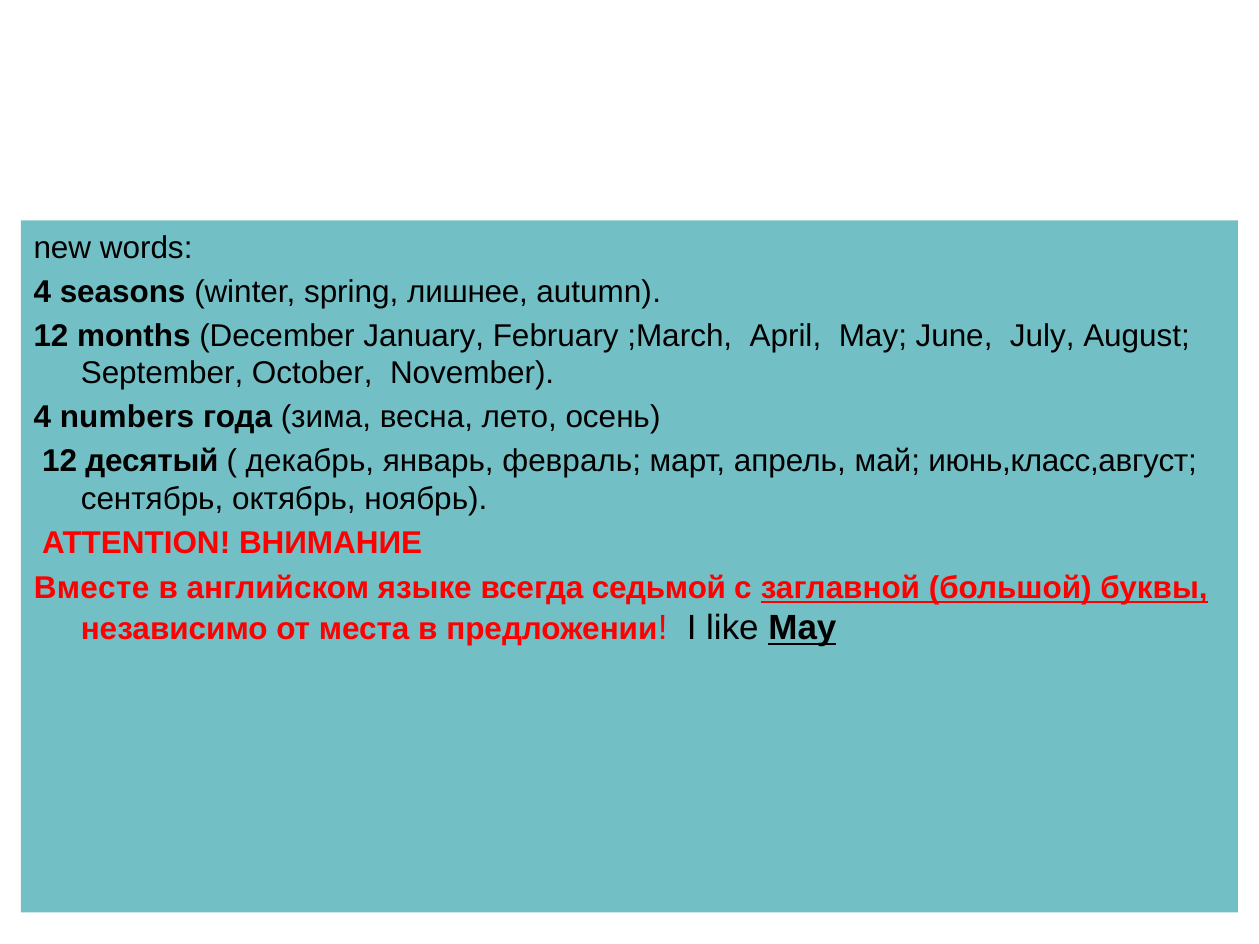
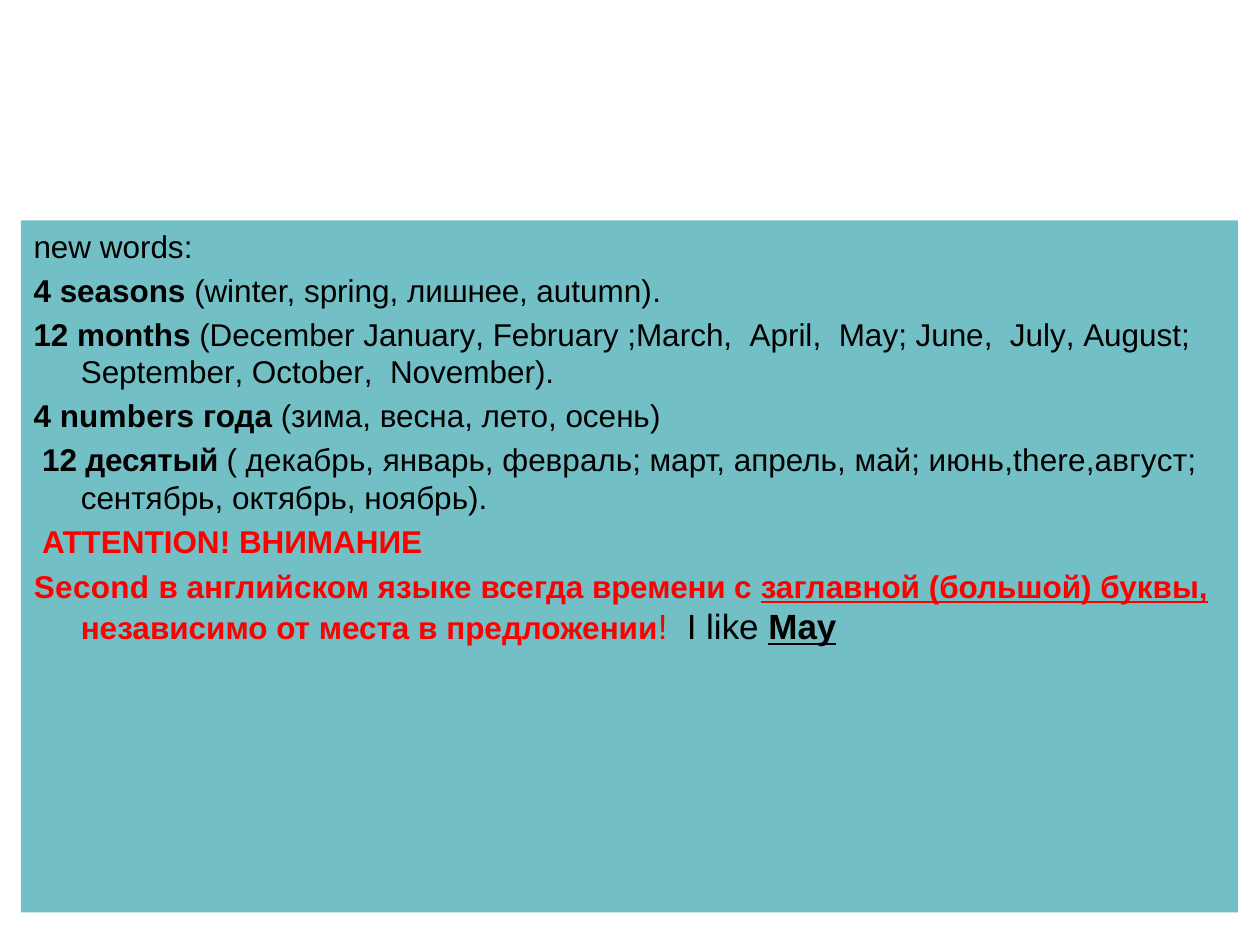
июнь,класс,август: июнь,класс,август -> июнь,there,август (1062, 462)
Вместе: Вместе -> Second (92, 588)
седьмой: седьмой -> времени (659, 588)
